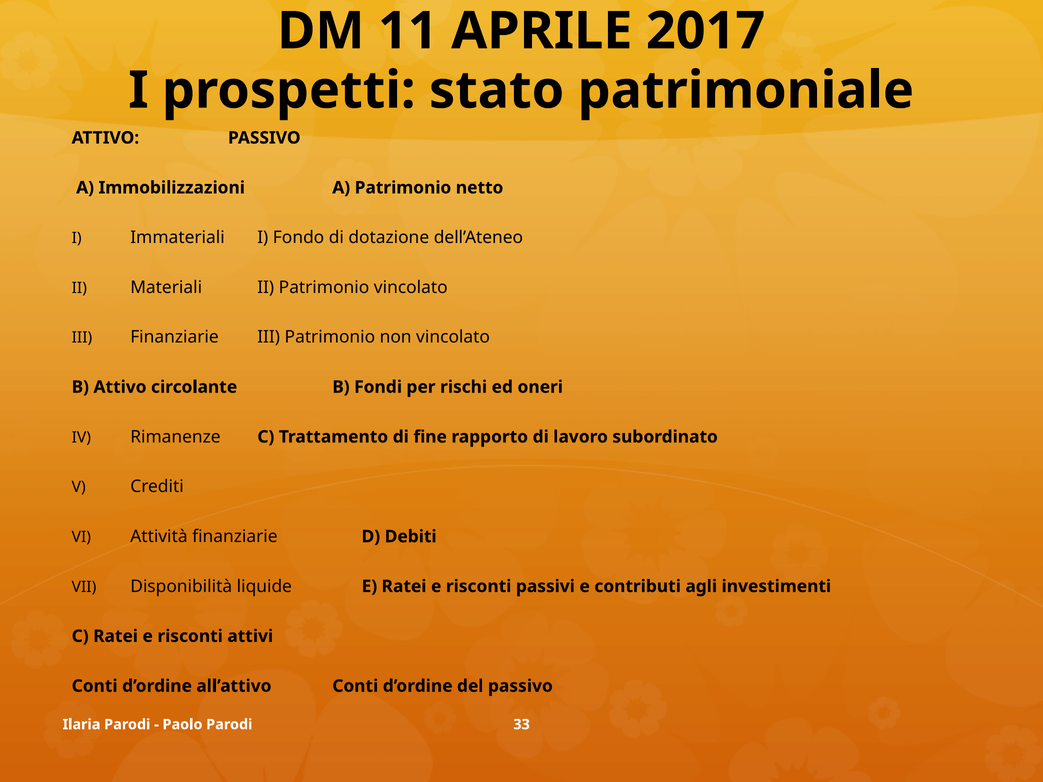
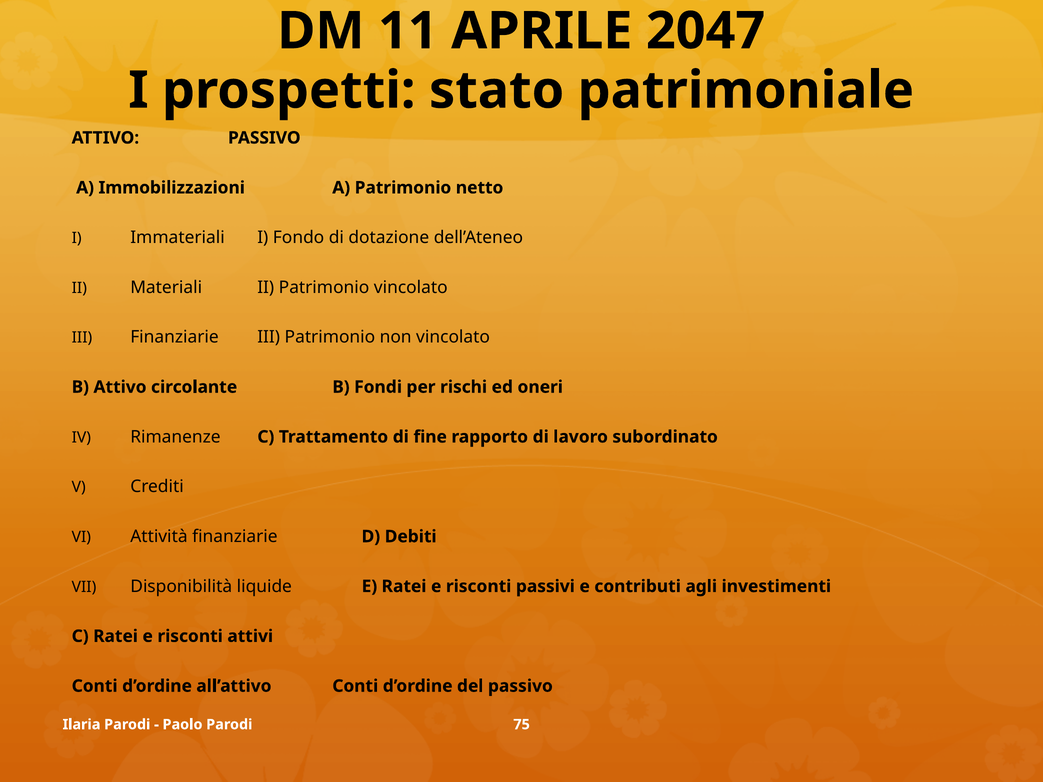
2017: 2017 -> 2047 (706, 31)
33: 33 -> 75 (522, 725)
